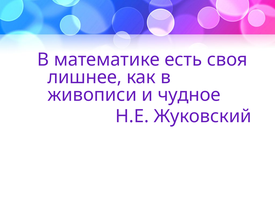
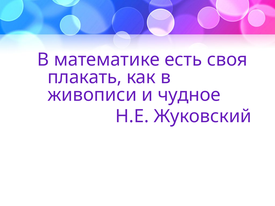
лишнее: лишнее -> плакать (85, 77)
